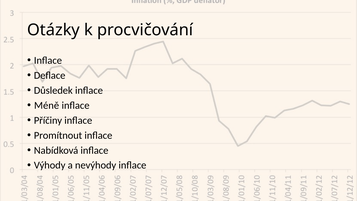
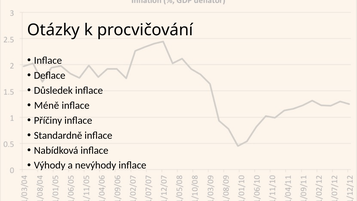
Promítnout: Promítnout -> Standardně (58, 135)
